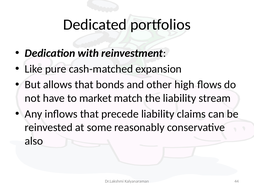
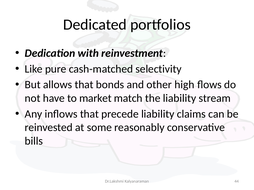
expansion: expansion -> selectivity (159, 69)
also: also -> bills (34, 141)
